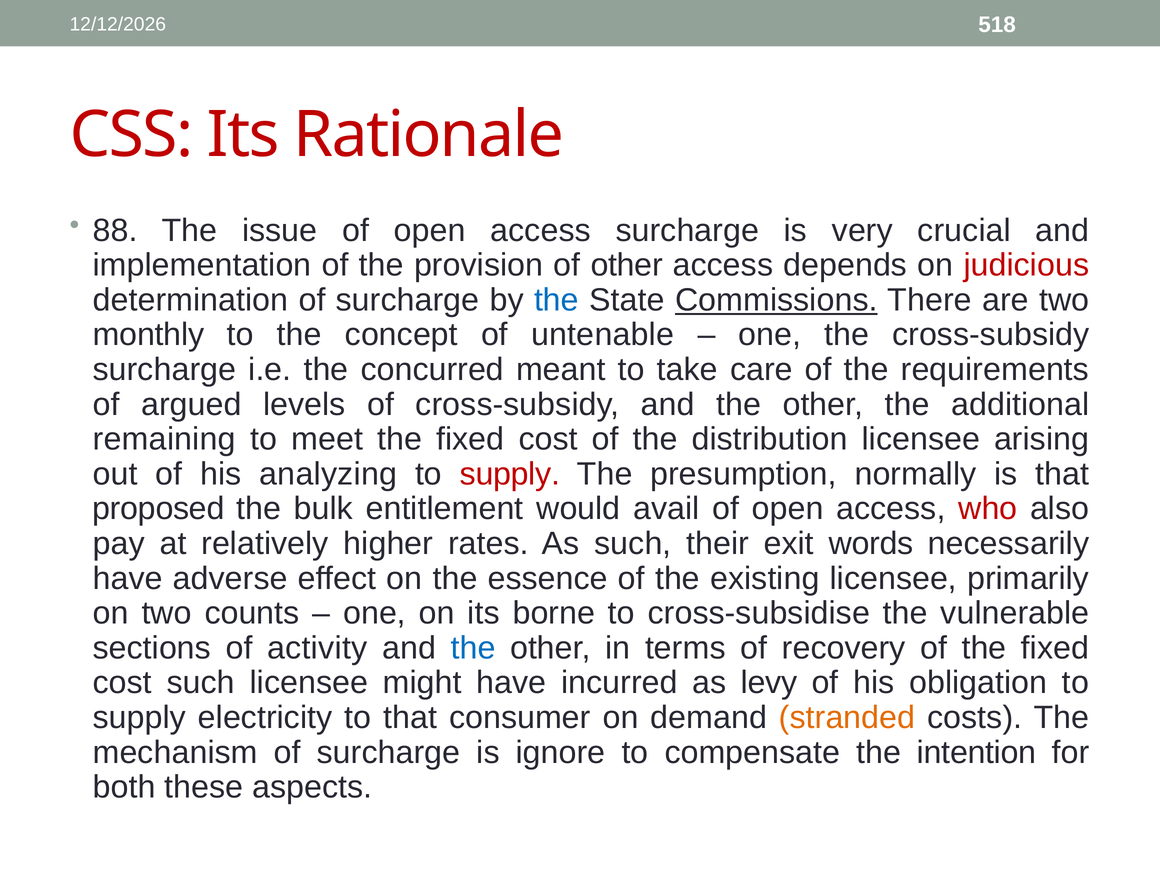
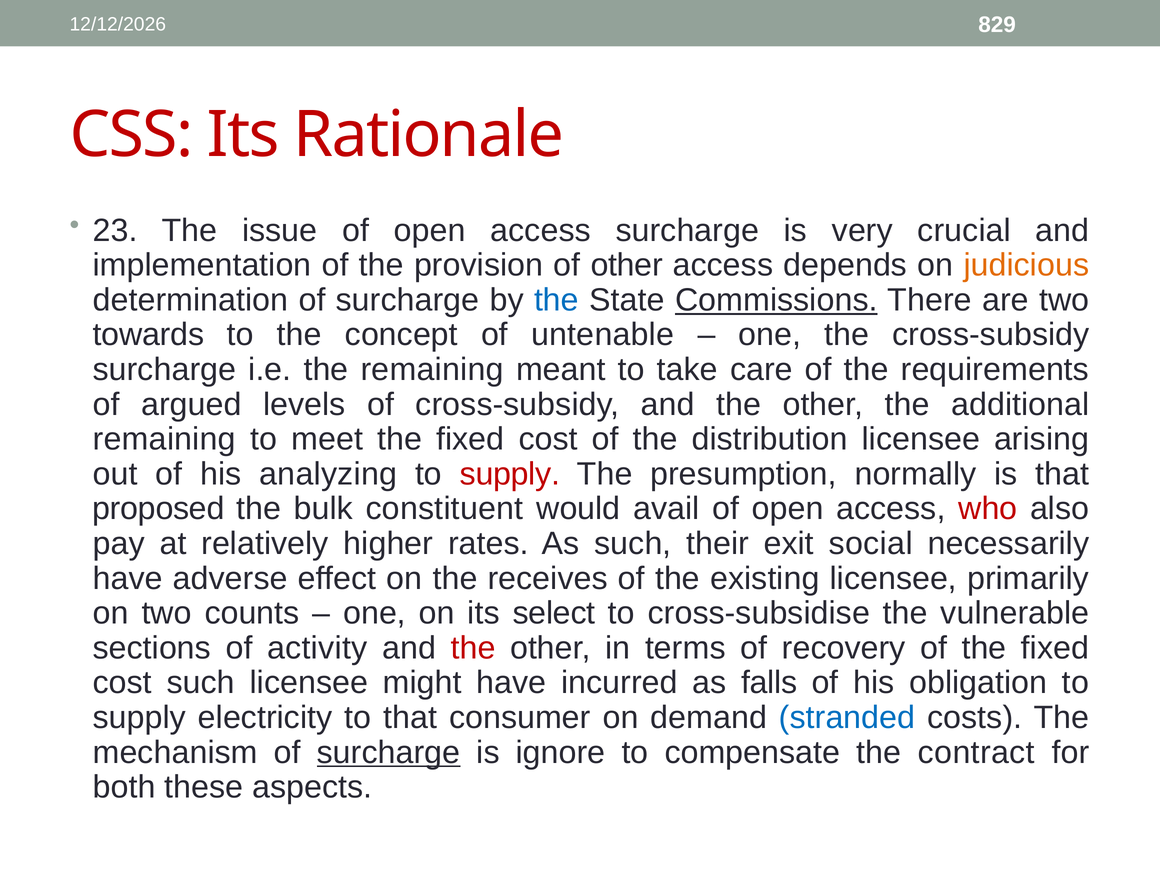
518: 518 -> 829 (997, 25)
88: 88 -> 23 (115, 230)
judicious colour: red -> orange (1026, 265)
monthly: monthly -> towards (149, 335)
the concurred: concurred -> remaining (432, 370)
entitlement: entitlement -> constituent (444, 509)
words: words -> social (871, 544)
essence: essence -> receives (548, 578)
borne: borne -> select (554, 613)
the colour: blue -> red (473, 648)
levy: levy -> falls (769, 683)
stranded colour: orange -> blue (847, 718)
surcharge underline: none -> present (389, 752)
intention: intention -> contract (976, 752)
